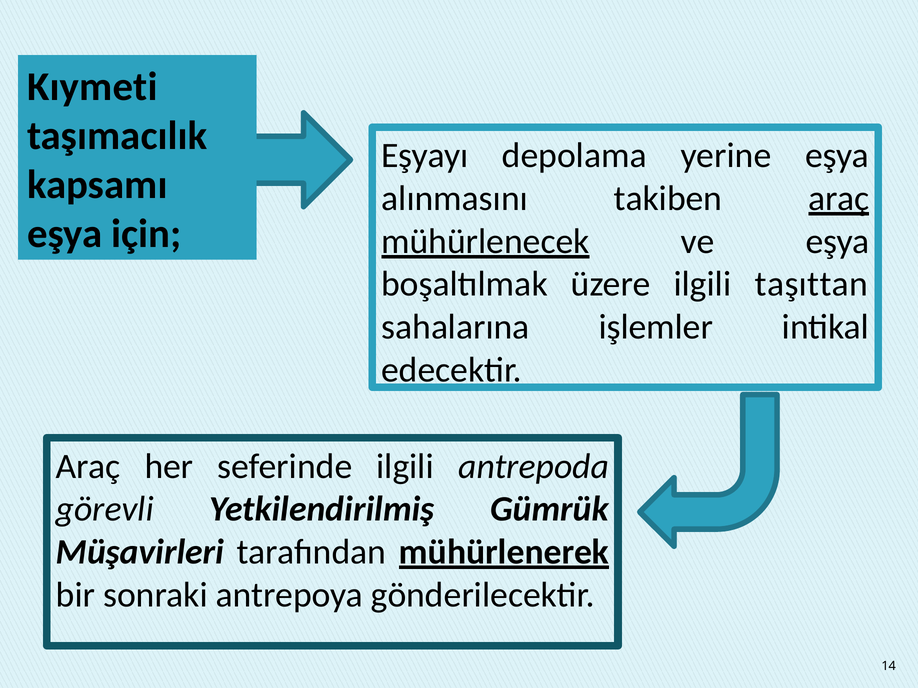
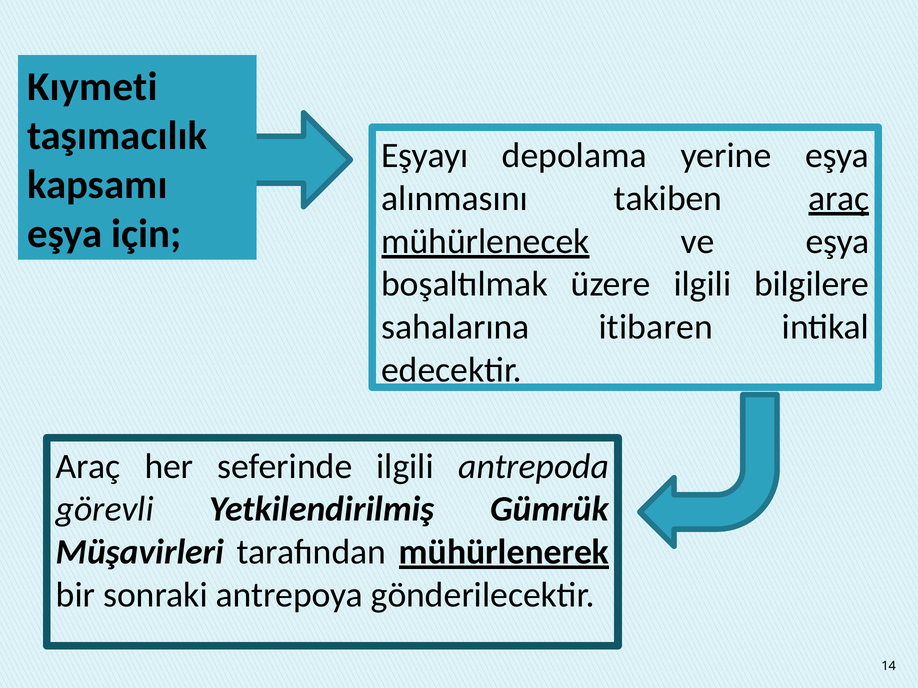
taşıttan: taşıttan -> bilgilere (812, 284)
işlemler: işlemler -> itibaren (656, 327)
